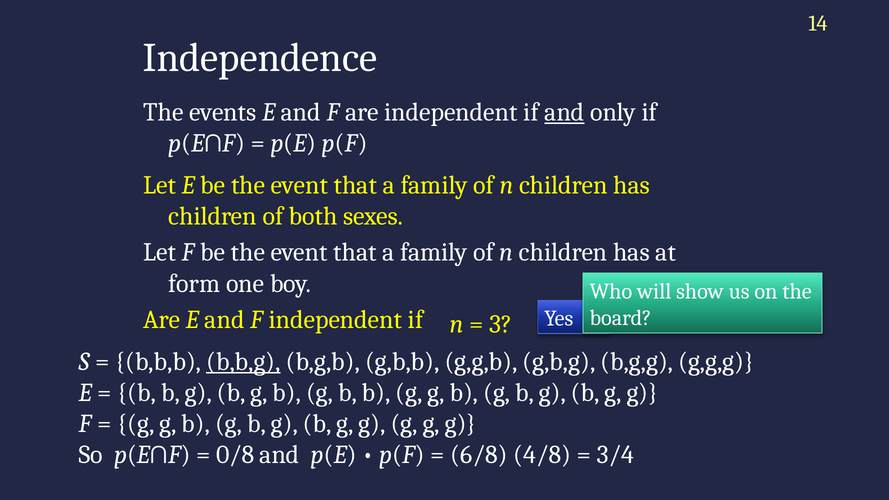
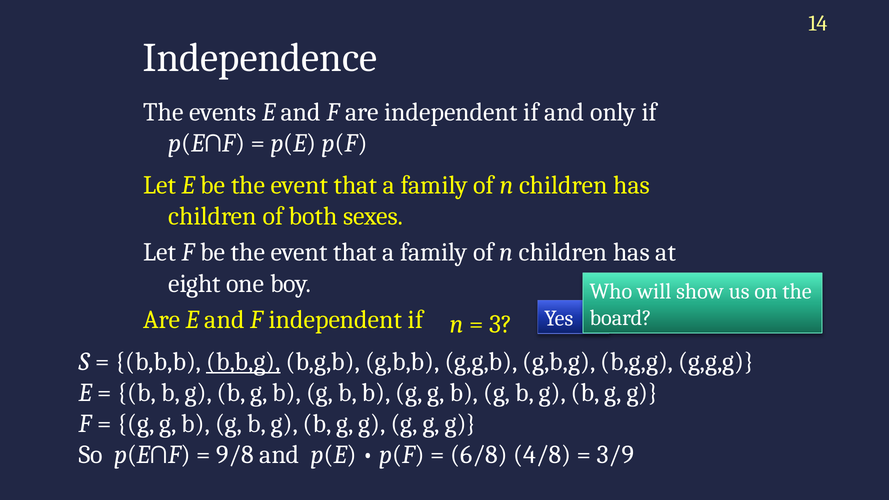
and underline: present -> none (564, 112)
form: form -> eight (194, 284)
0/8: 0/8 -> 9/8 (235, 455)
3/4: 3/4 -> 3/9 (615, 455)
